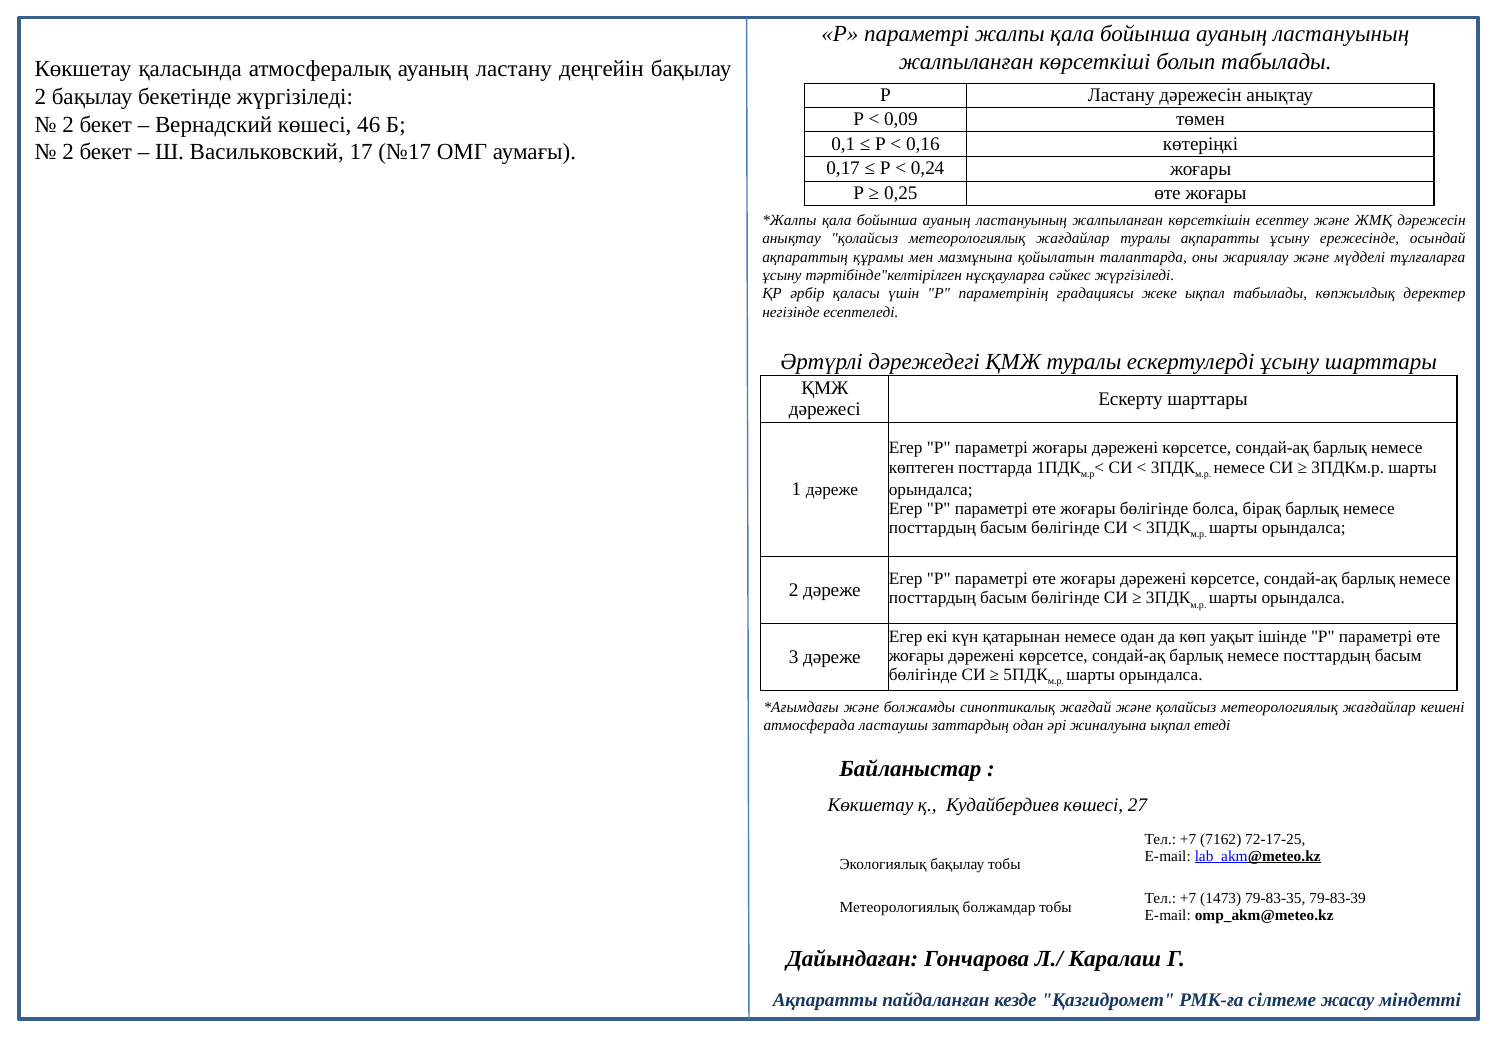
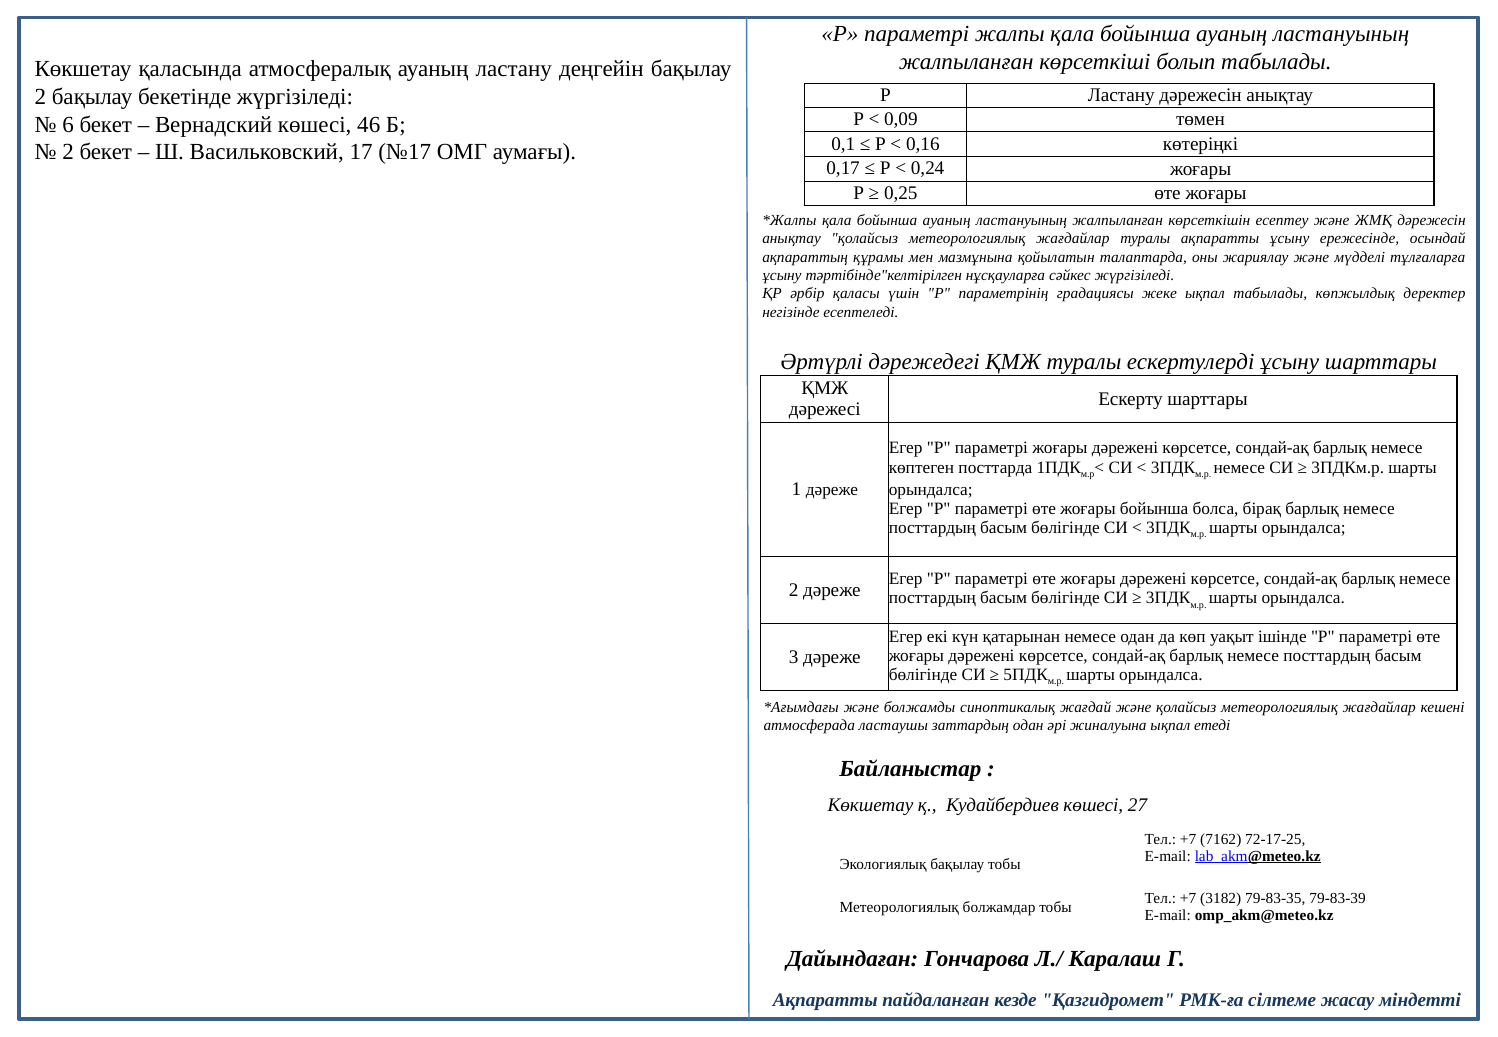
2: 2 -> 6 (68, 125)
жоғары бөлігінде: бөлігінде -> бойынша (1154, 509)
1473: 1473 -> 3182 (1221, 899)
